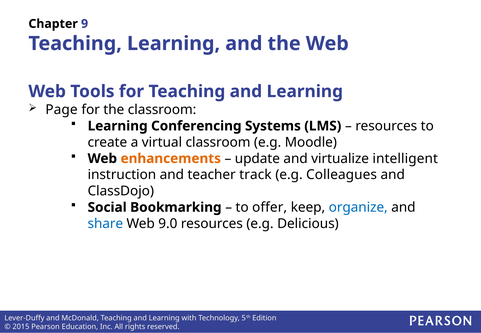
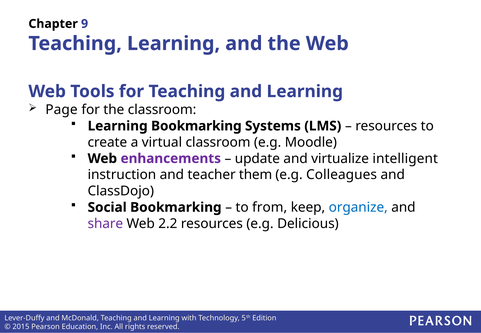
Learning Conferencing: Conferencing -> Bookmarking (196, 126)
enhancements colour: orange -> purple (171, 159)
track: track -> them (256, 175)
offer: offer -> from (270, 207)
share colour: blue -> purple (105, 224)
9.0: 9.0 -> 2.2 (168, 224)
